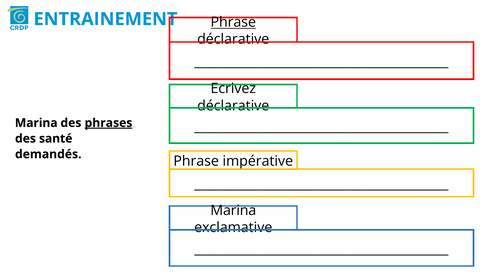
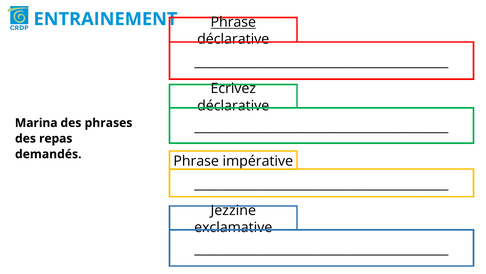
phrases underline: present -> none (108, 123)
santé: santé -> repas (56, 138)
Marina: Marina -> Jezzine (233, 210)
